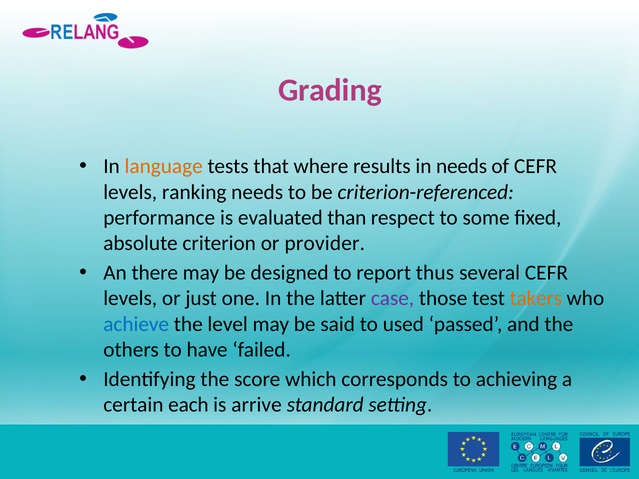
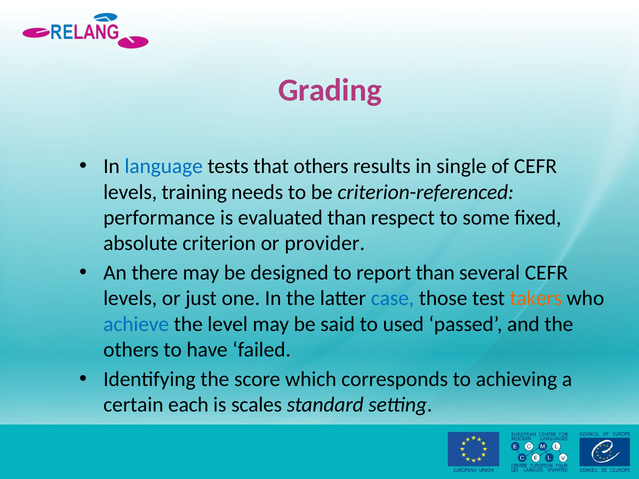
language colour: orange -> blue (164, 167)
that where: where -> others (321, 167)
in needs: needs -> single (461, 167)
ranking: ranking -> training (194, 192)
report thus: thus -> than (435, 273)
case colour: purple -> blue (393, 299)
arrive: arrive -> scales (257, 405)
